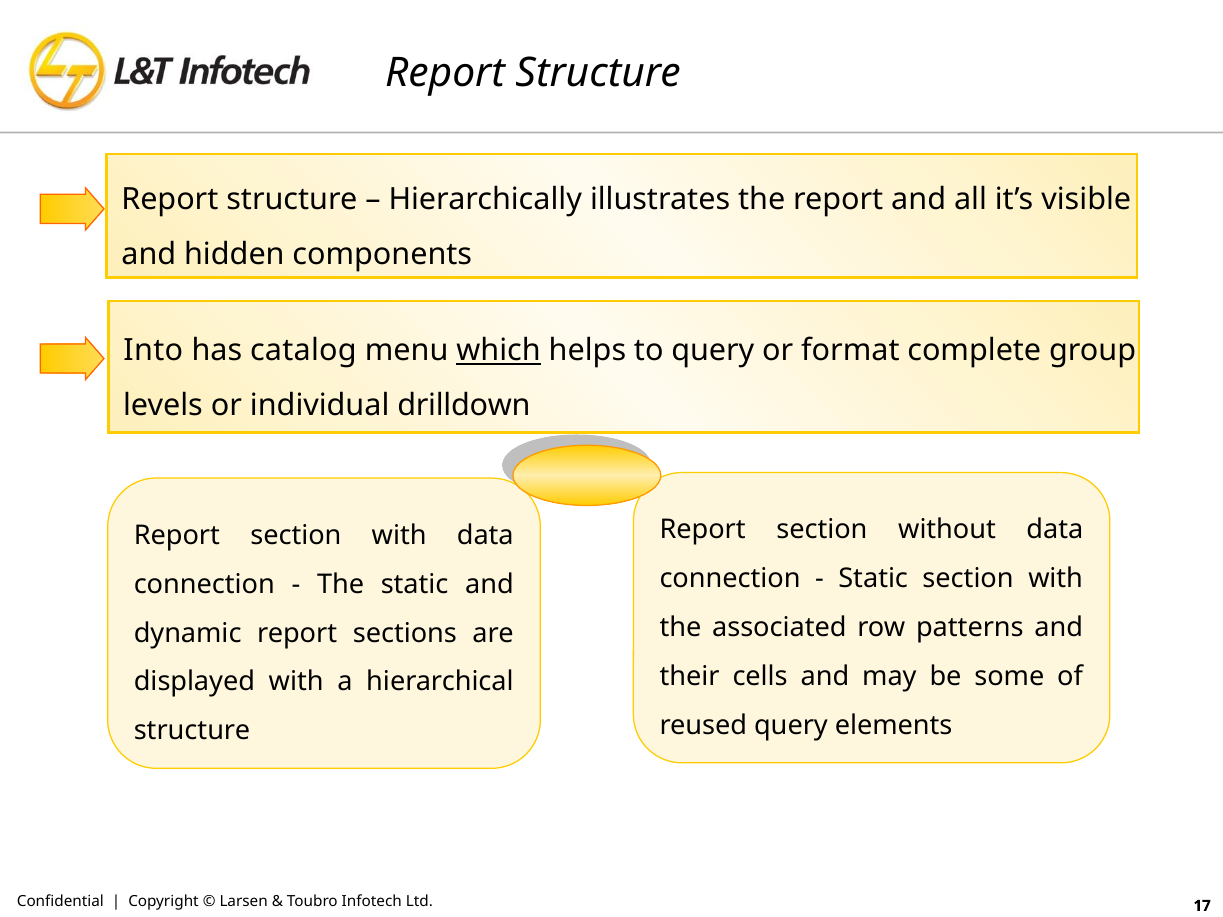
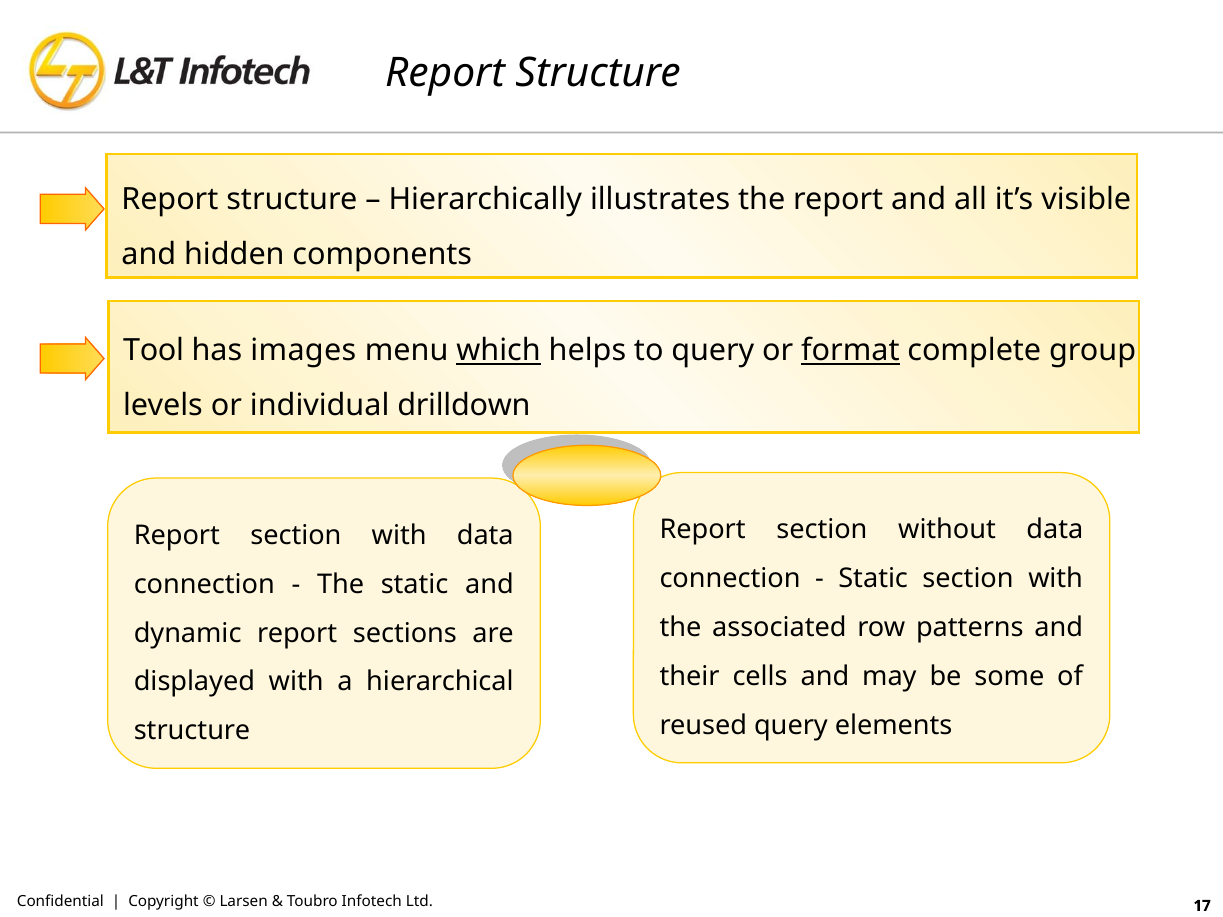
Into: Into -> Tool (154, 351)
catalog: catalog -> images (303, 351)
format underline: none -> present (850, 351)
